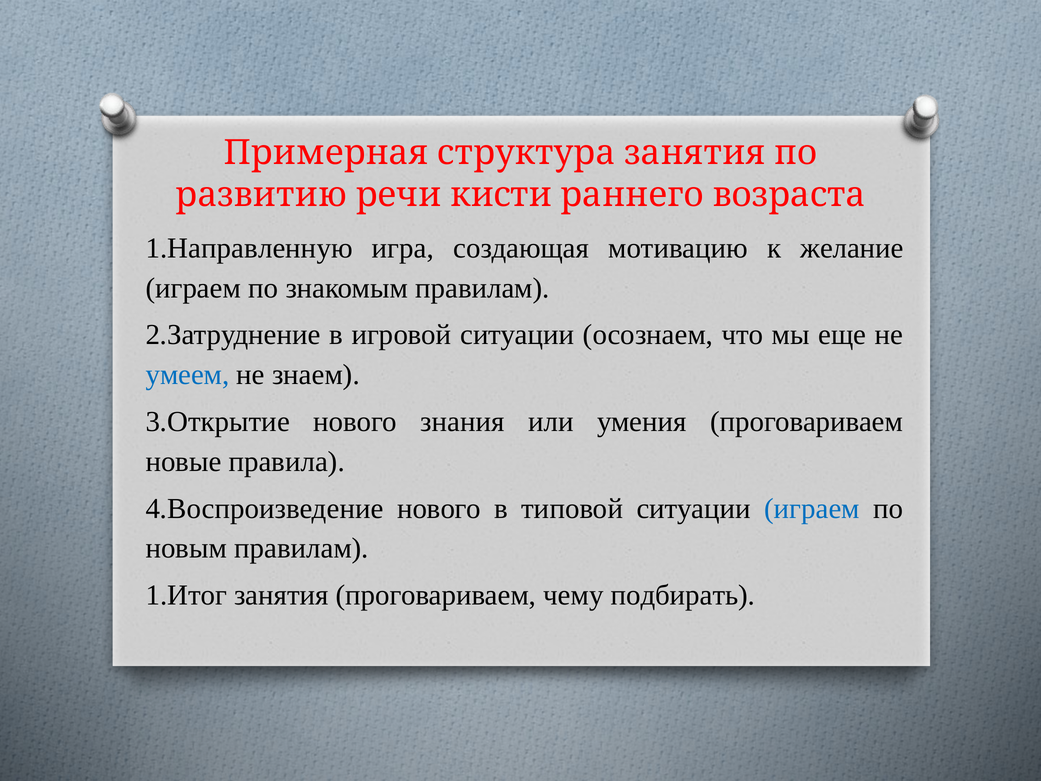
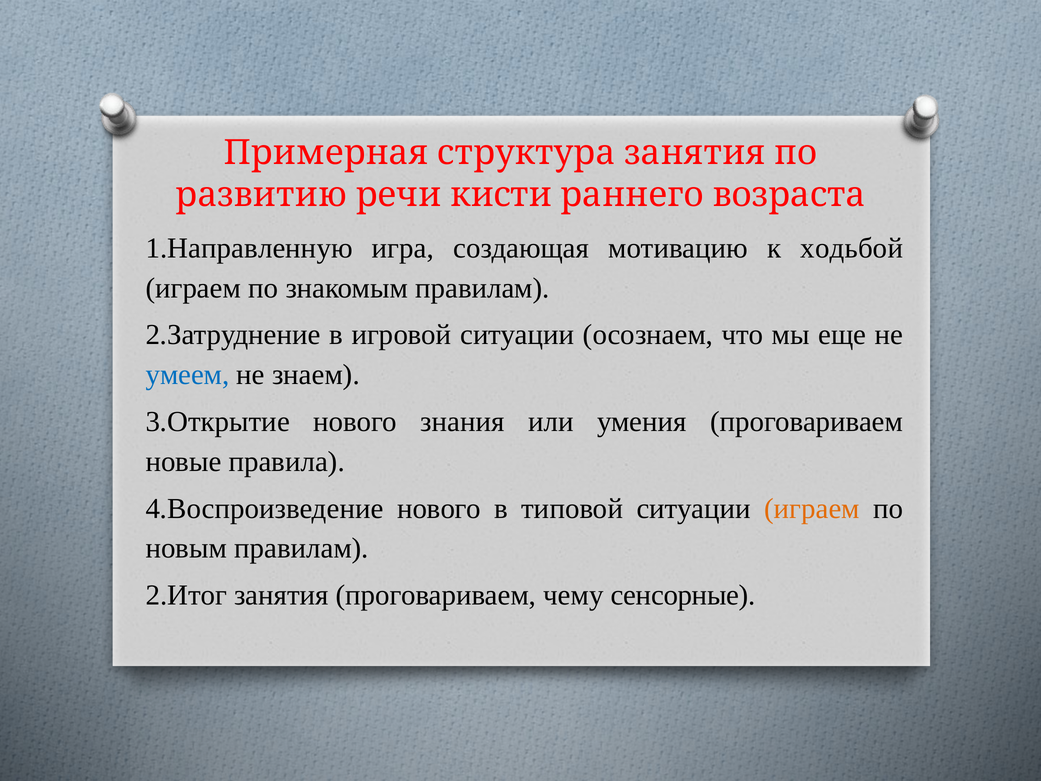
желание: желание -> ходьбой (852, 248)
играем colour: blue -> orange (812, 508)
1.Итог: 1.Итог -> 2.Итог (186, 595)
подбирать: подбирать -> сенсорные (683, 595)
